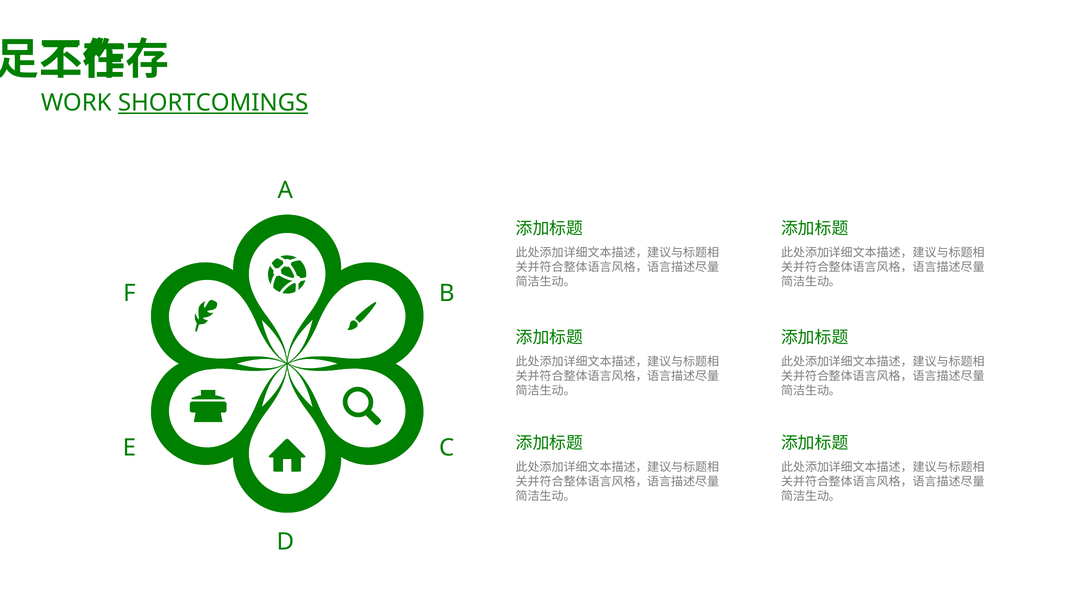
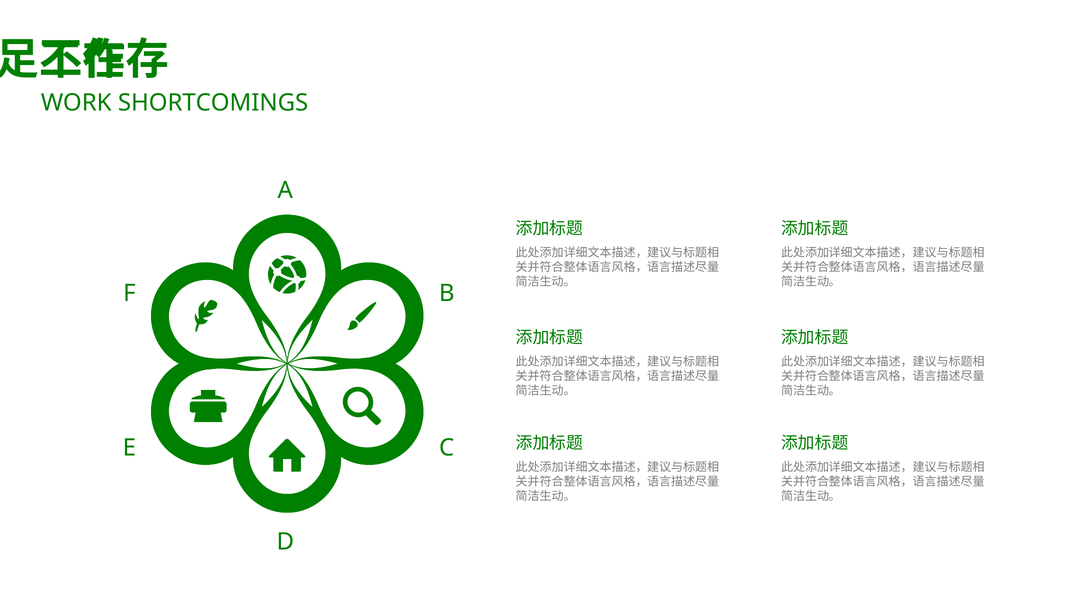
SHORTCOMINGS underline: present -> none (213, 103)
